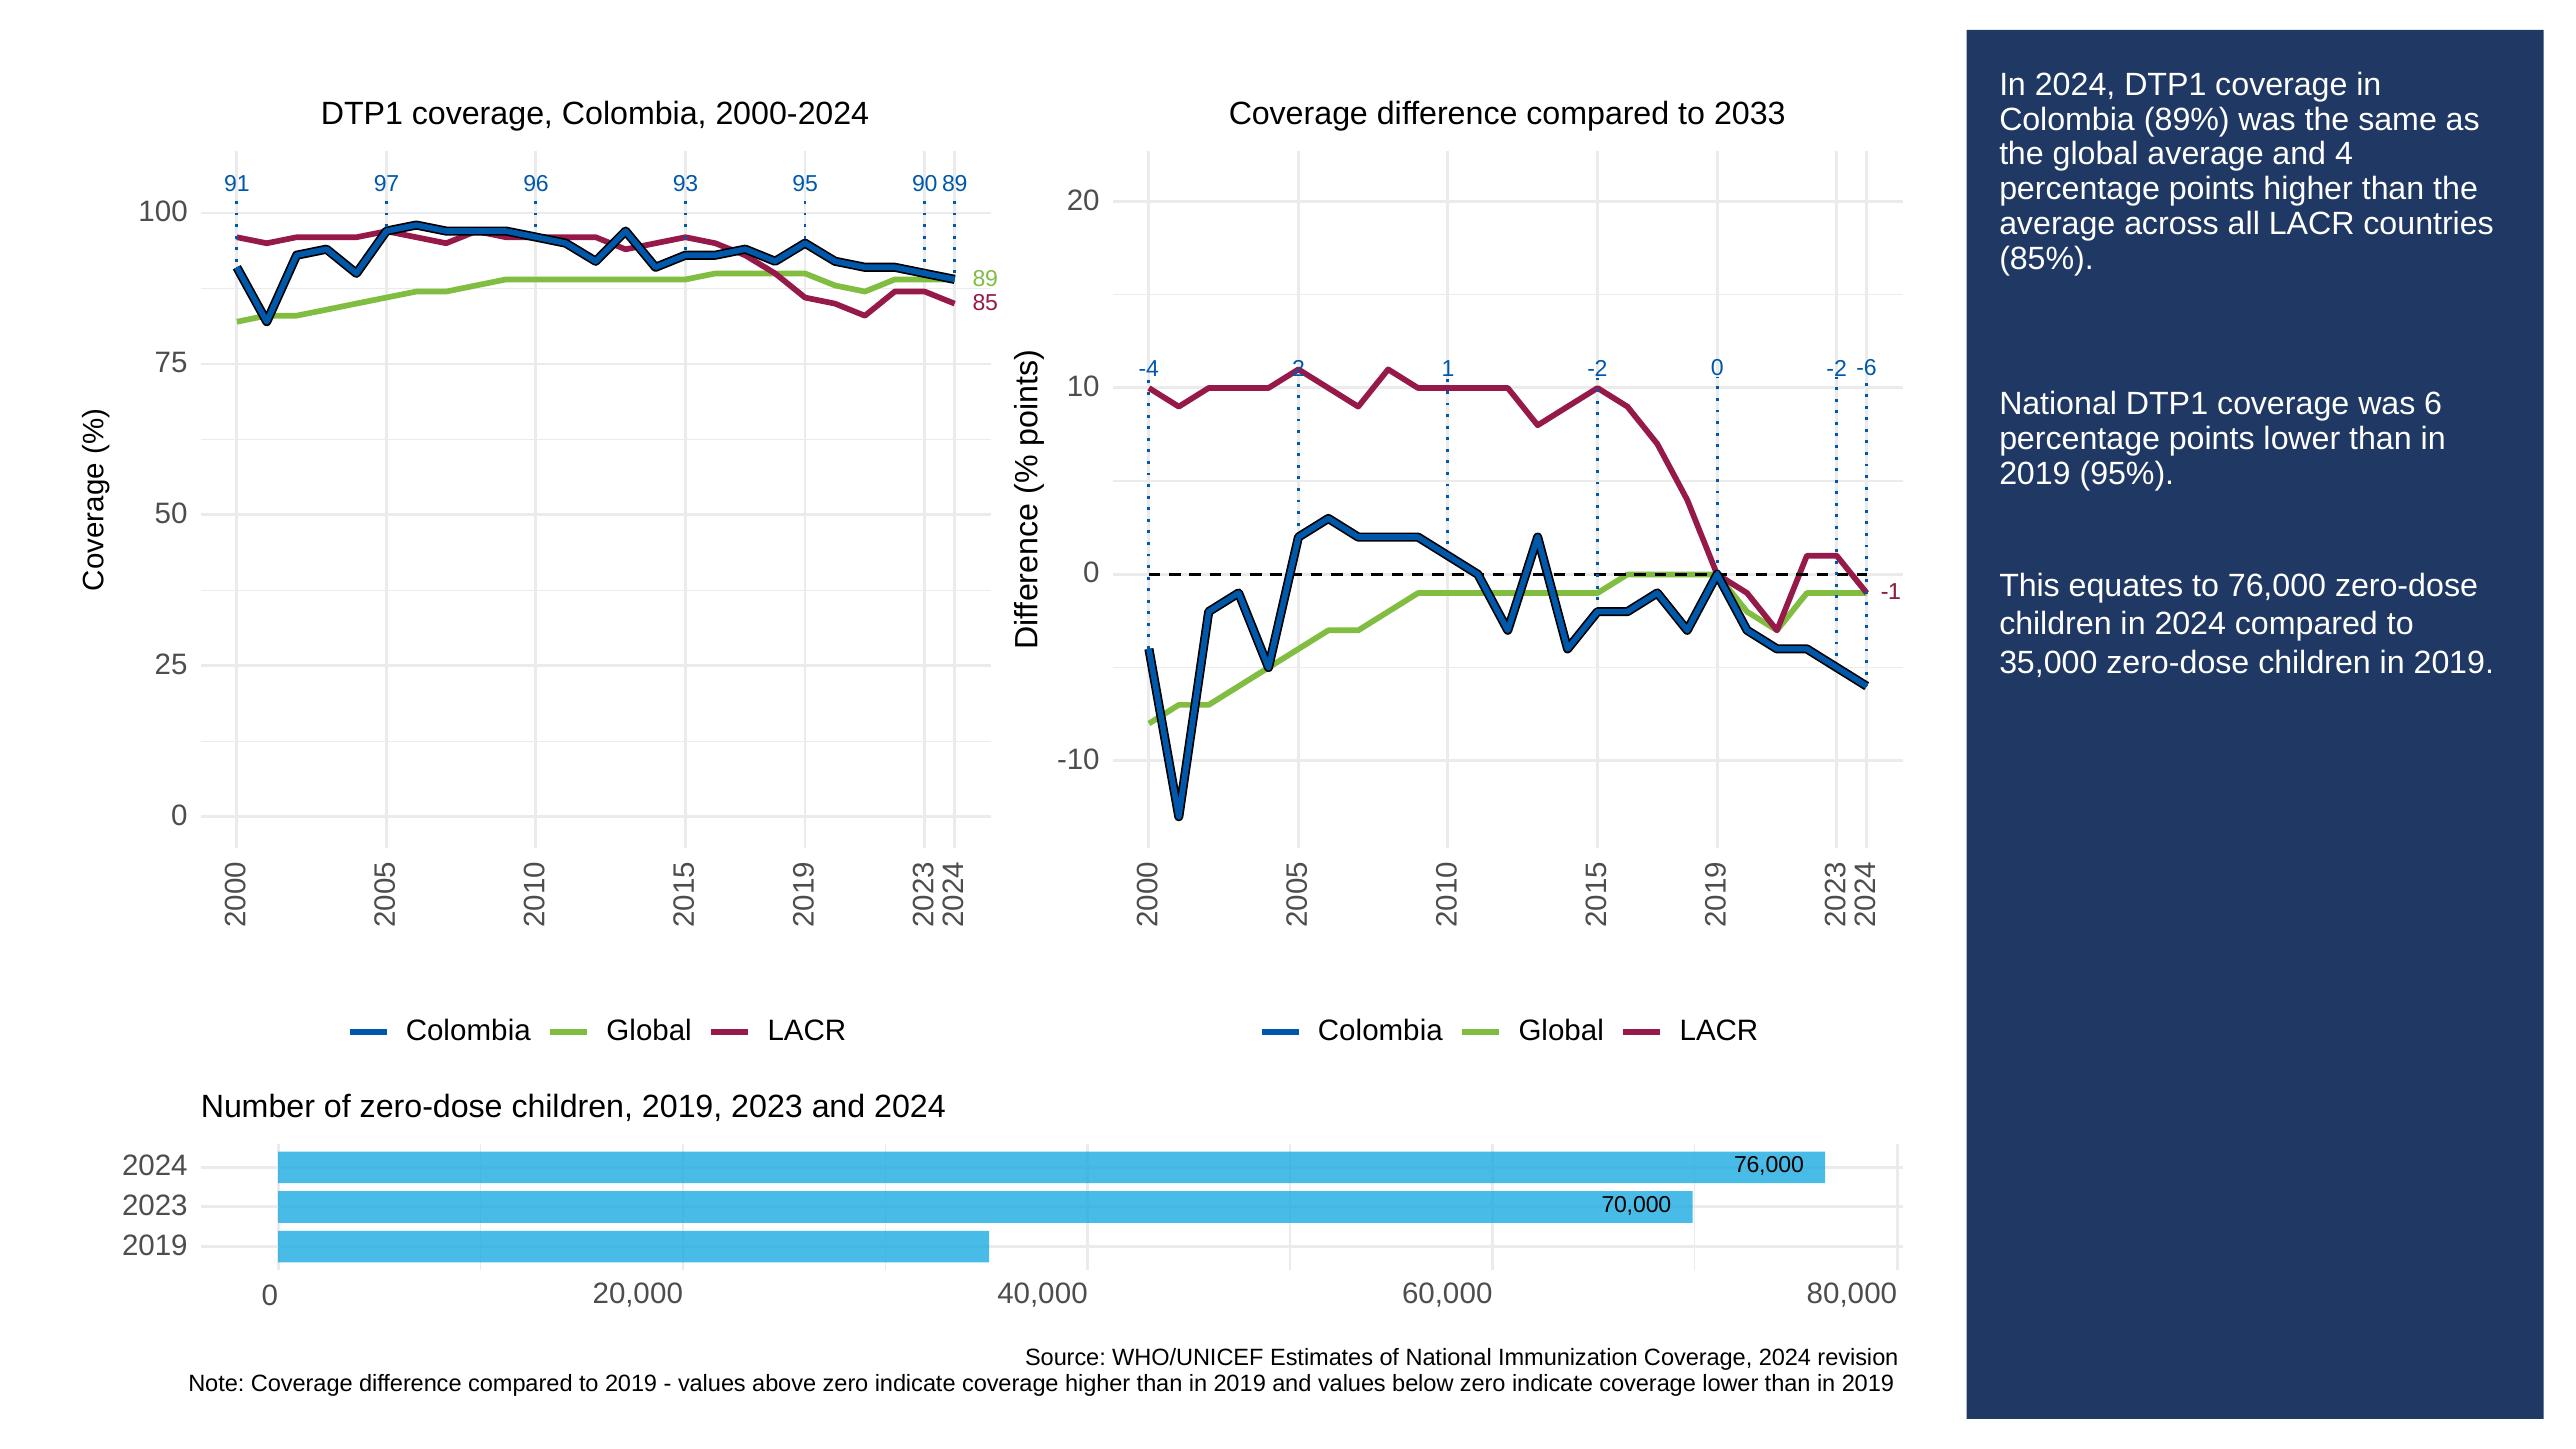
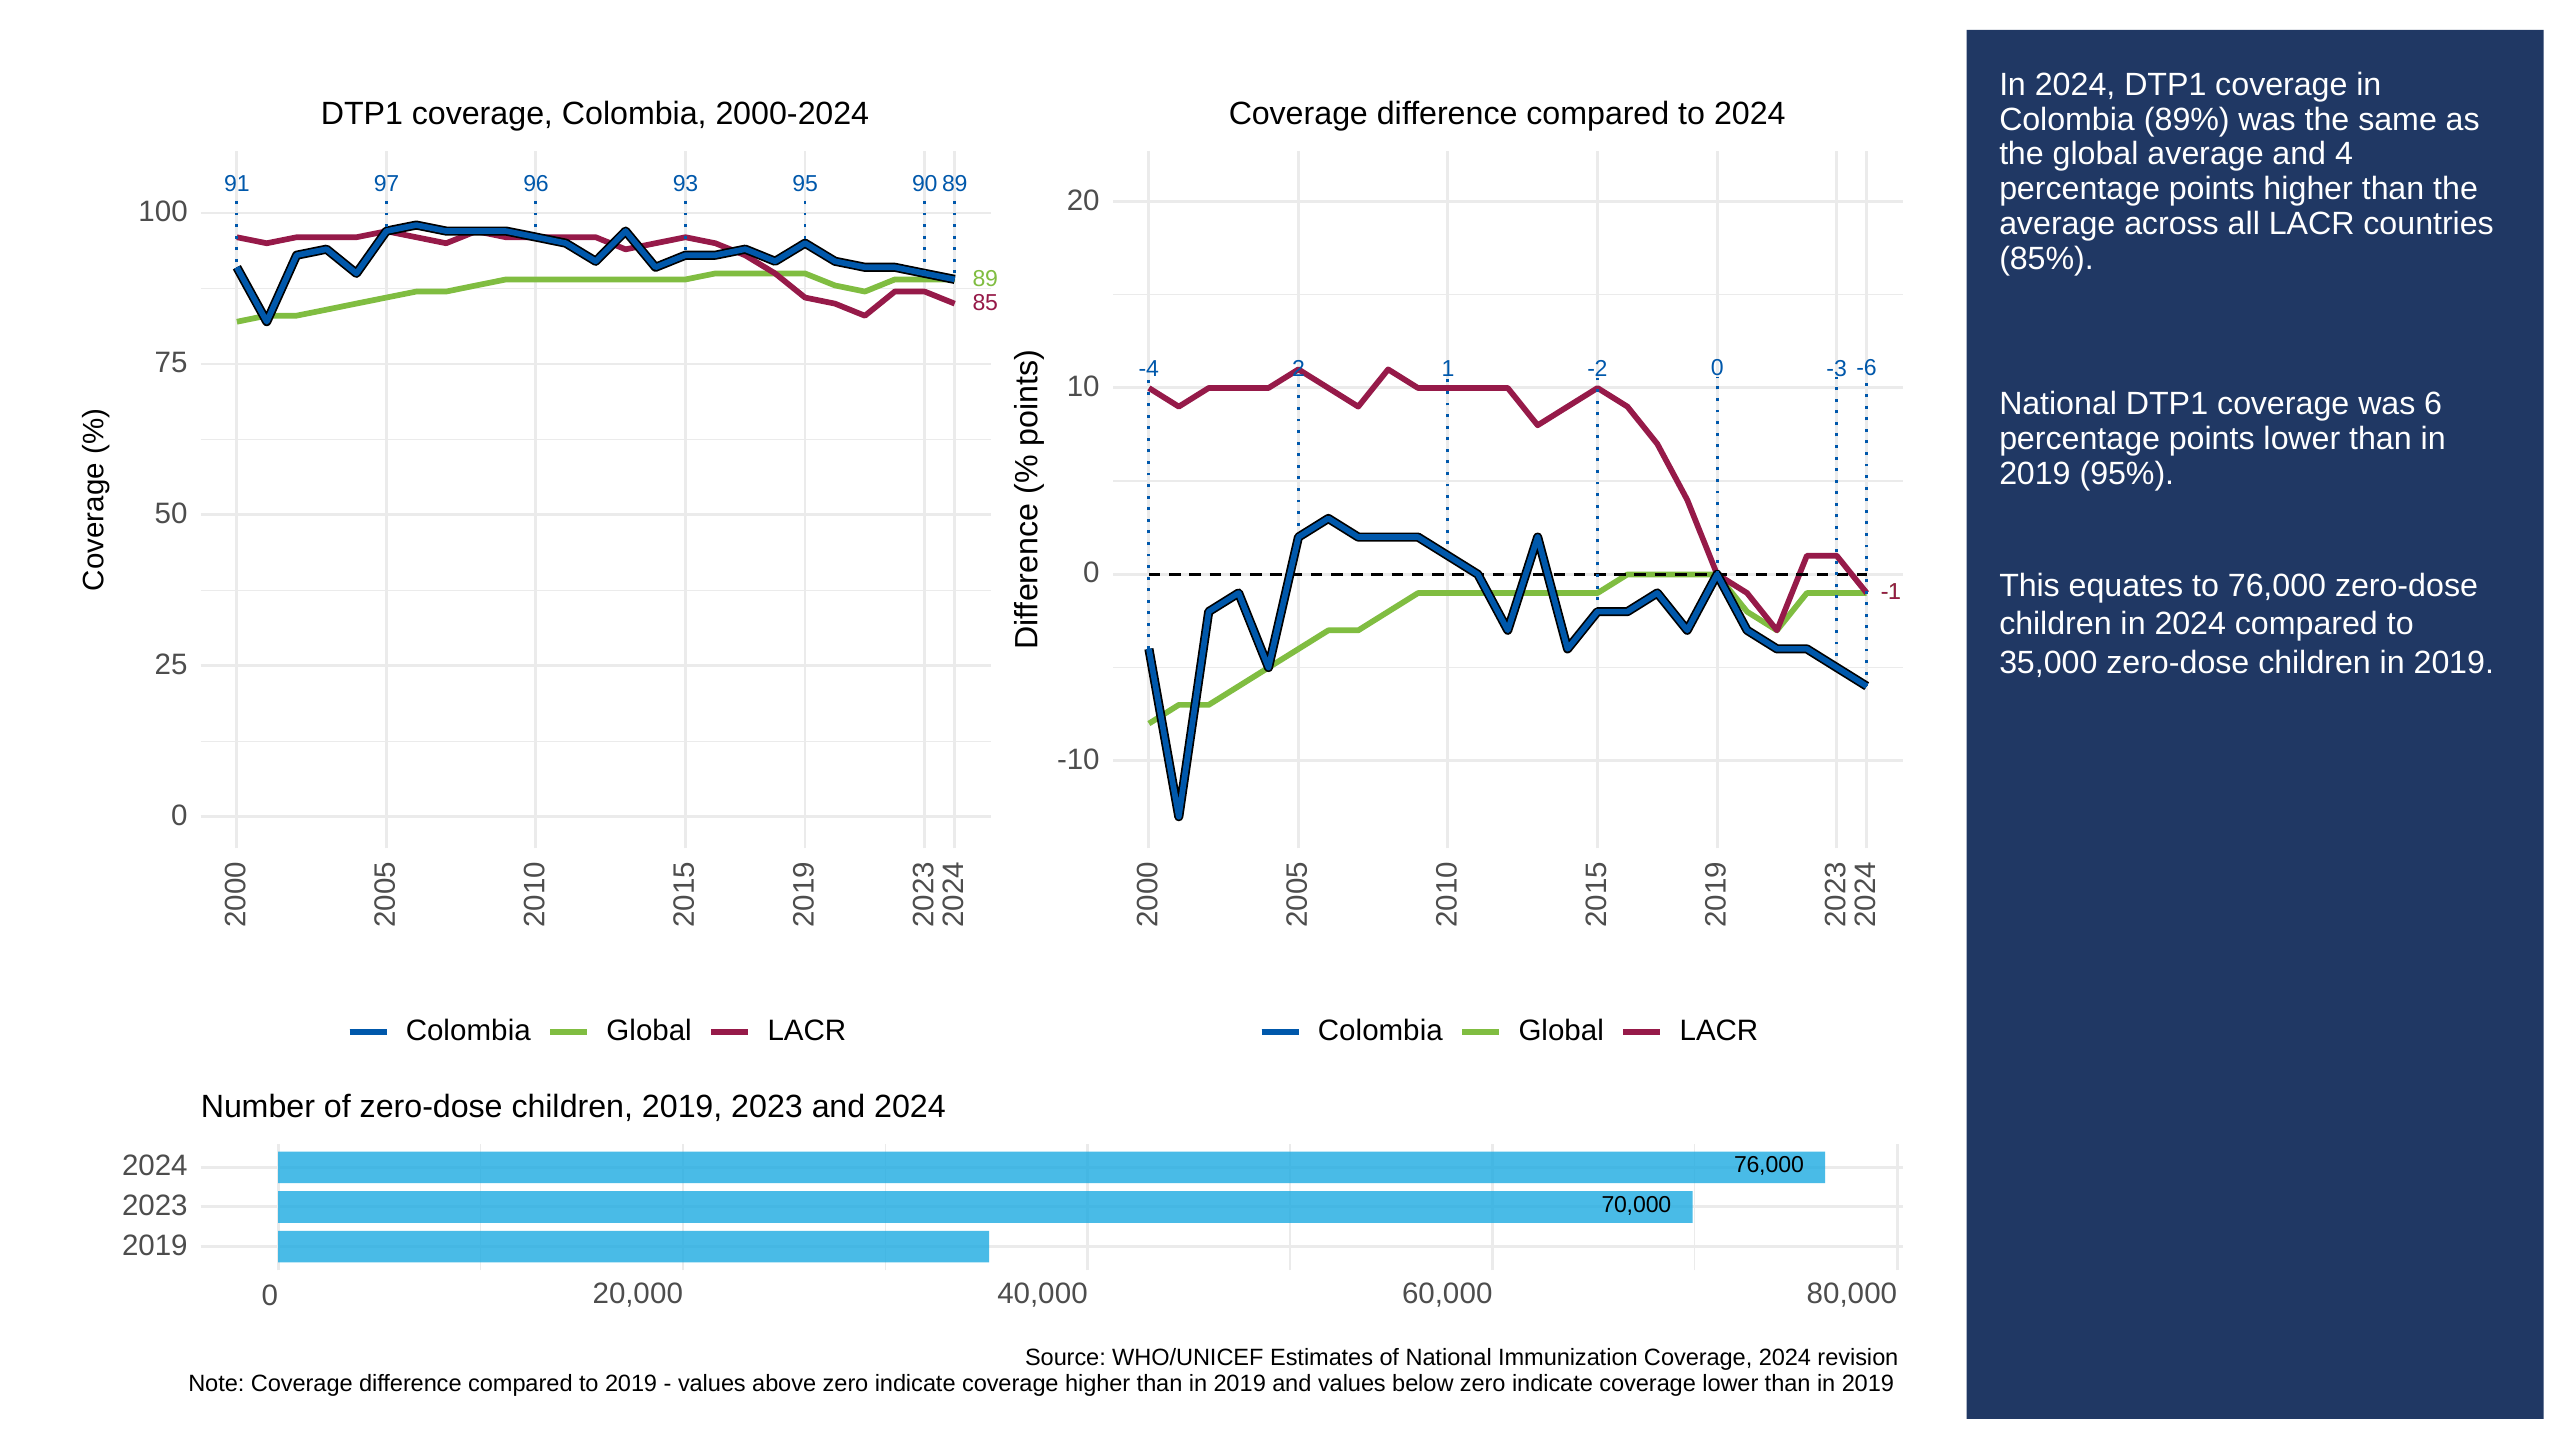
to 2033: 2033 -> 2024 (1750, 114)
0 -2: -2 -> -3 (1837, 368)
